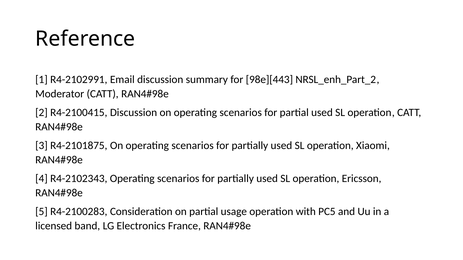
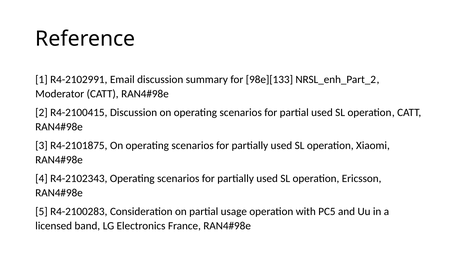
98e][443: 98e][443 -> 98e][133 (269, 80)
